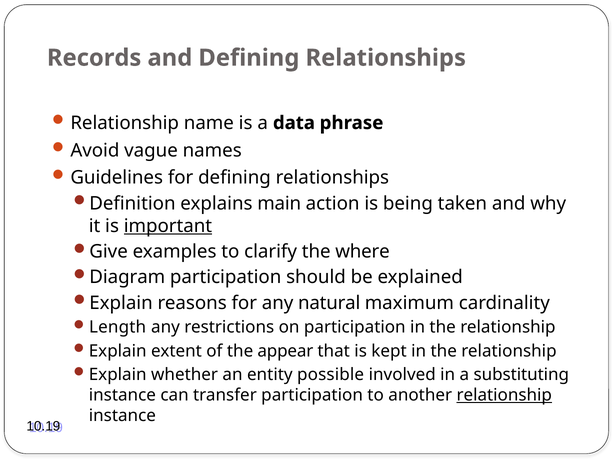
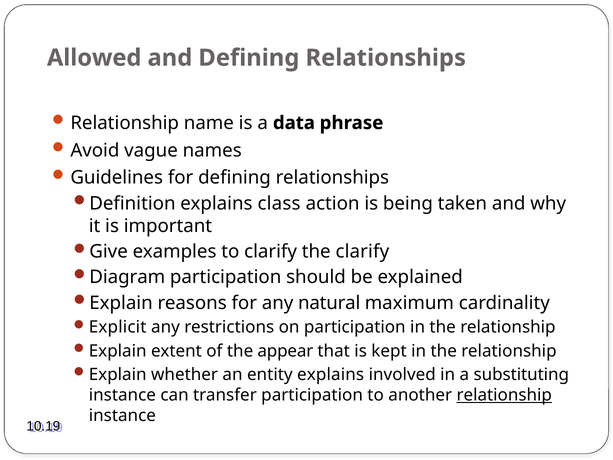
Records: Records -> Allowed (94, 58)
main: main -> class (279, 203)
important underline: present -> none (168, 226)
the where: where -> clarify (362, 251)
Length: Length -> Explicit (118, 327)
entity possible: possible -> explains (331, 374)
